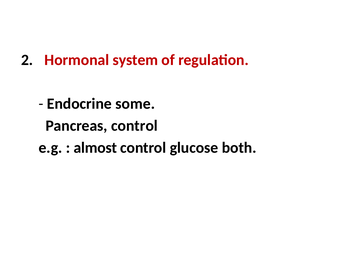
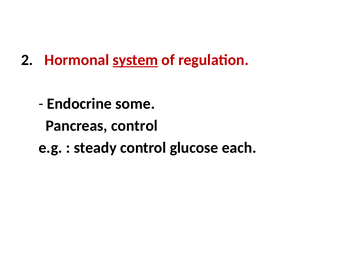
system underline: none -> present (135, 60)
almost: almost -> steady (95, 147)
both: both -> each (239, 147)
